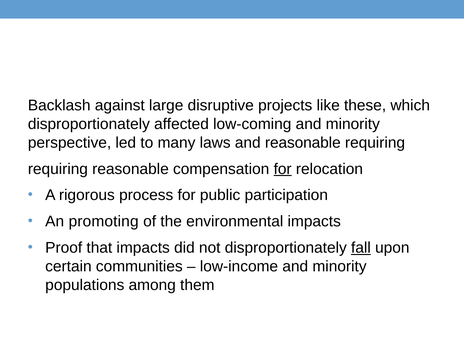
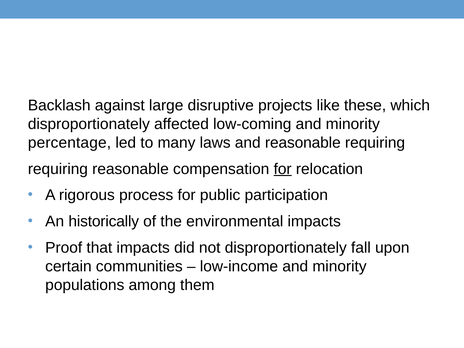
perspective: perspective -> percentage (69, 143)
promoting: promoting -> historically (104, 222)
fall underline: present -> none (361, 248)
